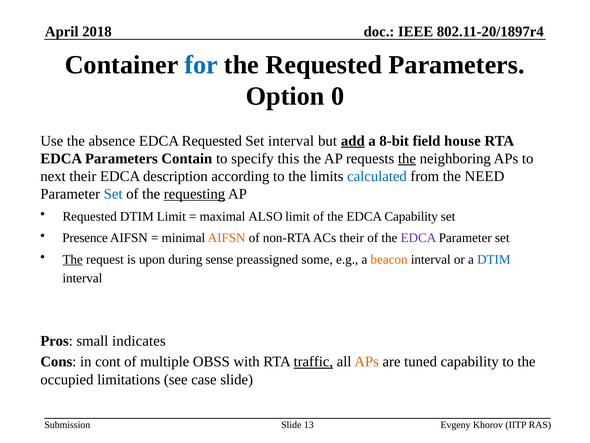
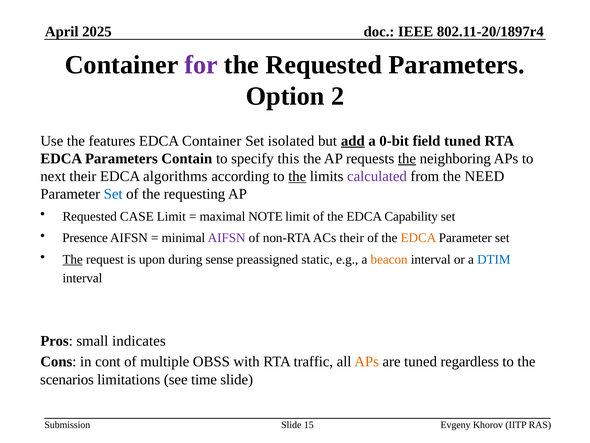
2018: 2018 -> 2025 (97, 32)
for colour: blue -> purple (201, 65)
0: 0 -> 2 (338, 96)
absence: absence -> features (112, 141)
EDCA Requested: Requested -> Container (212, 141)
Set interval: interval -> isolated (291, 141)
8-bit: 8-bit -> 0-bit (394, 141)
field house: house -> tuned (462, 141)
description: description -> algorithms (175, 176)
the underline: none -> present (297, 176)
calculated colour: blue -> purple (377, 176)
requesting underline: present -> none (195, 194)
Requested DTIM: DTIM -> CASE (137, 216)
ALSO: ALSO -> NOTE (266, 216)
AIFSN colour: orange -> purple (227, 238)
EDCA colour: purple -> orange (418, 238)
some: some -> static (317, 259)
traffic underline: present -> none (313, 361)
tuned capability: capability -> regardless (470, 361)
occupied: occupied -> scenarios (67, 379)
case: case -> time (204, 379)
13: 13 -> 15 (309, 424)
